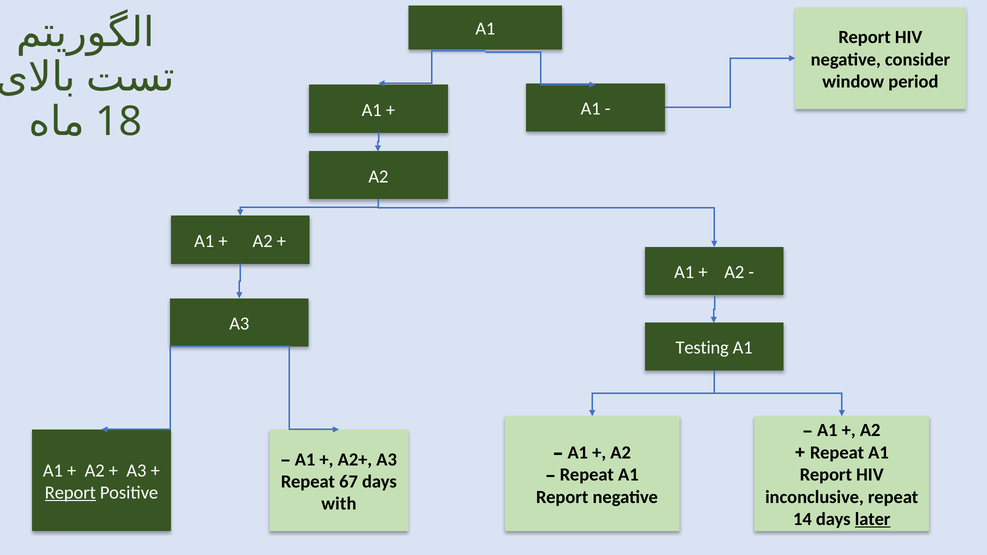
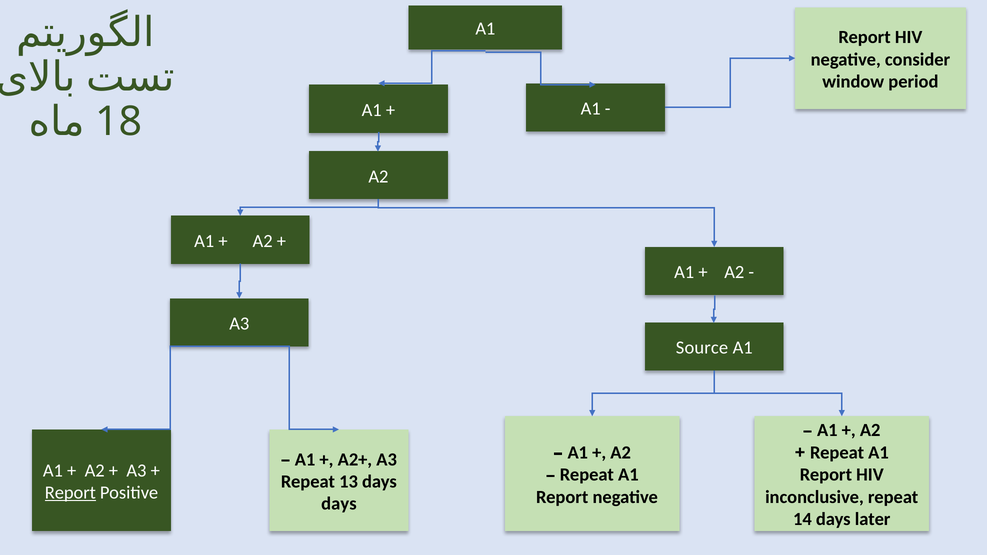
Testing: Testing -> Source (702, 348)
67: 67 -> 13 (349, 482)
with: with -> days (339, 504)
later underline: present -> none (873, 519)
